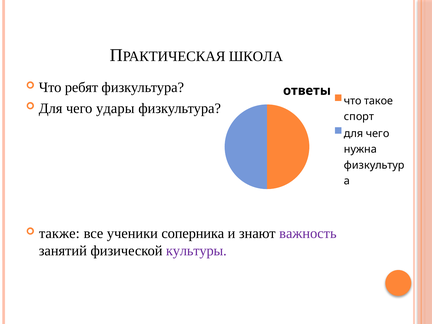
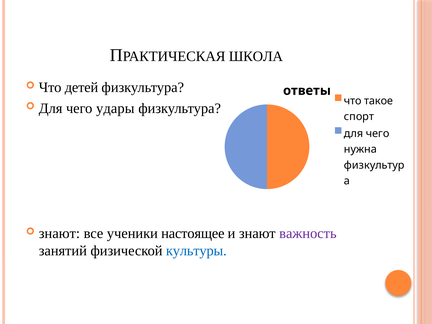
ребят: ребят -> детей (82, 87)
также: также -> знают (59, 234)
соперника: соперника -> настоящее (193, 234)
культуры colour: purple -> blue (196, 251)
